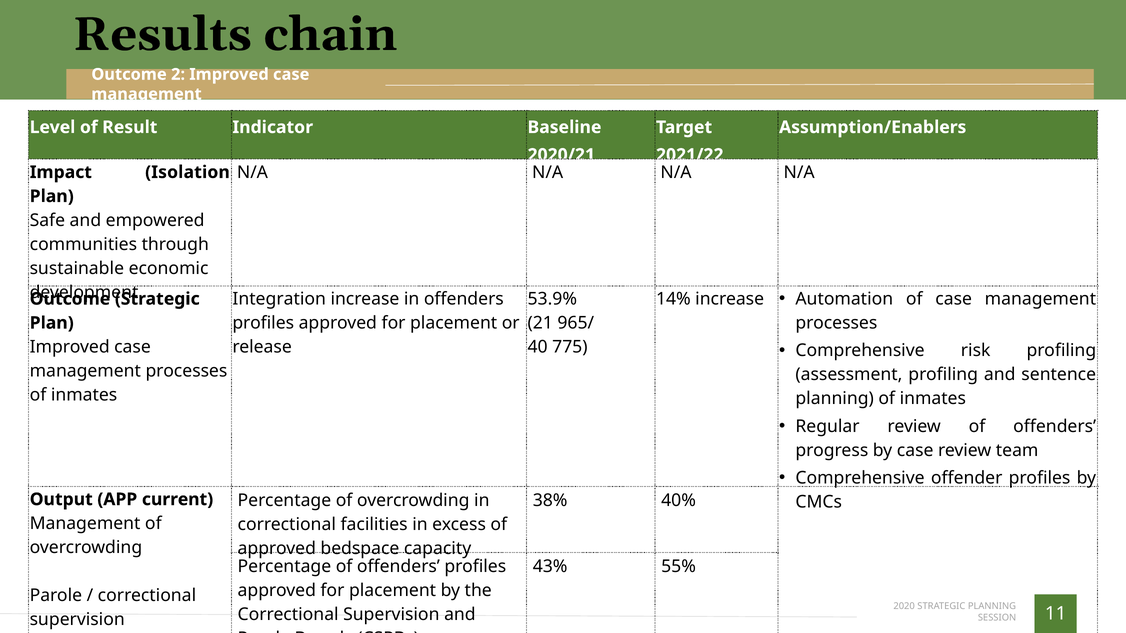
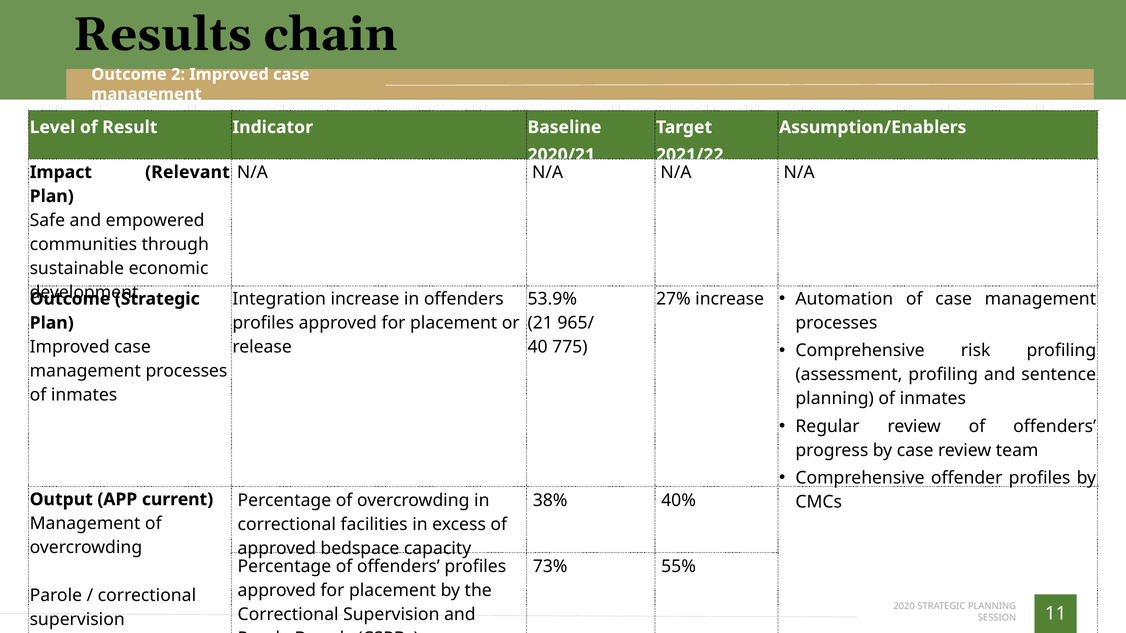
Isolation: Isolation -> Relevant (187, 172)
14%: 14% -> 27% (673, 299)
43%: 43% -> 73% (550, 567)
